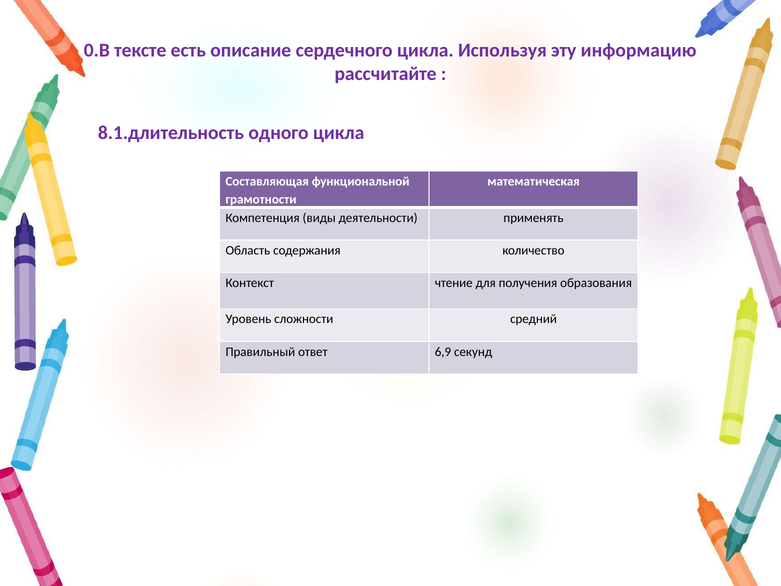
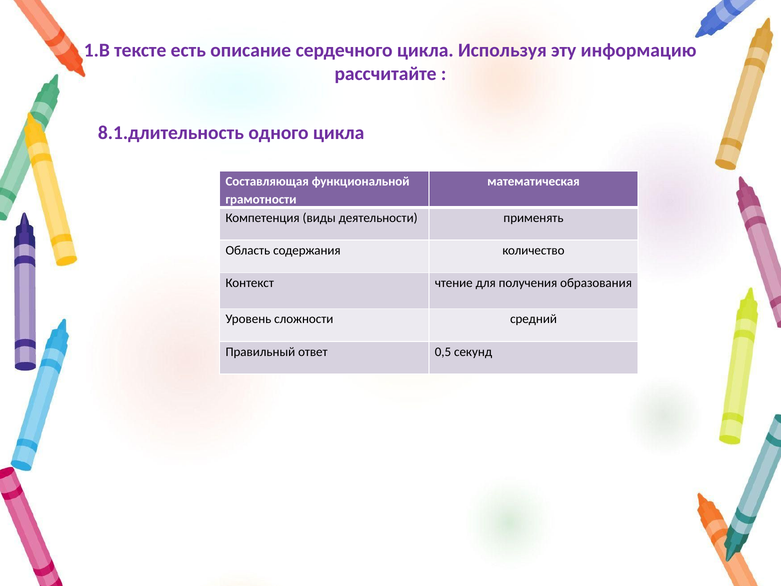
0.В: 0.В -> 1.В (97, 50)
6,9: 6,9 -> 0,5 (443, 352)
